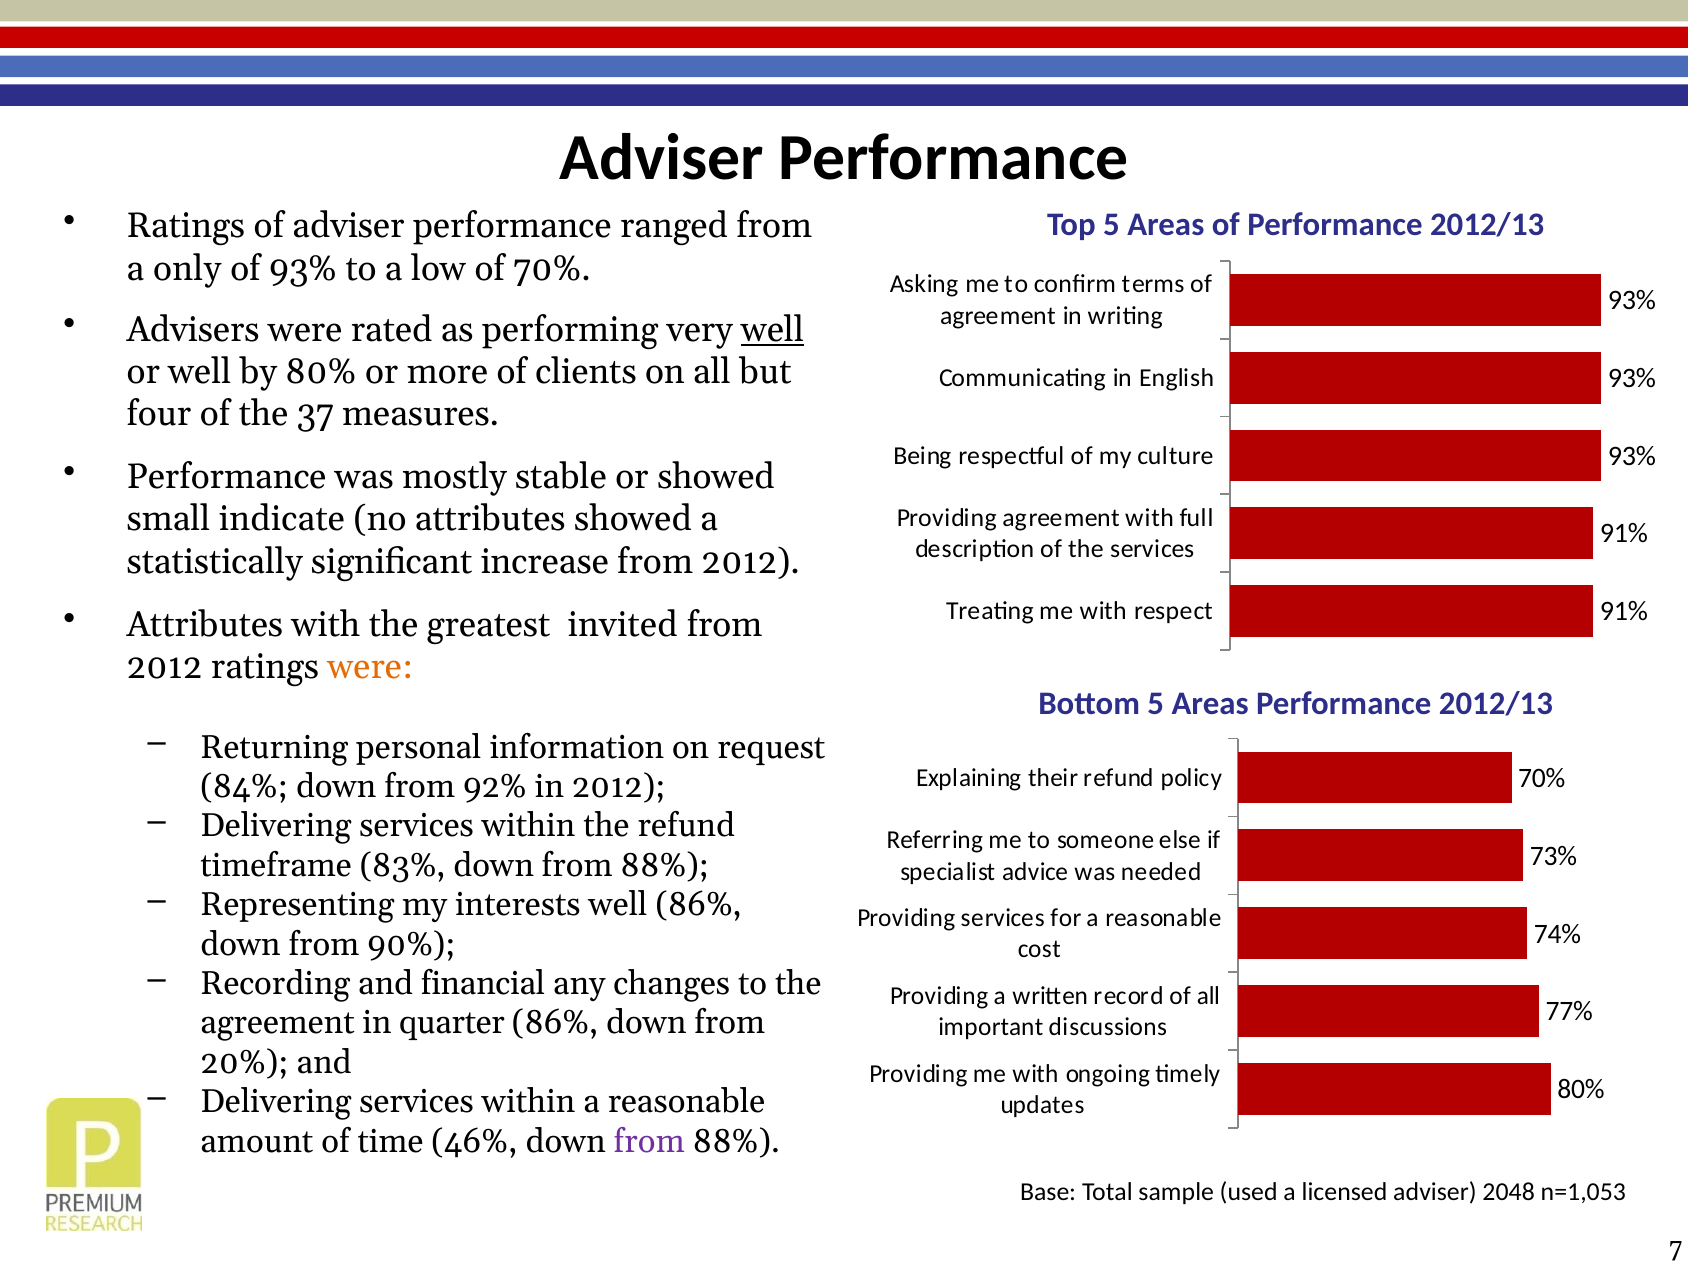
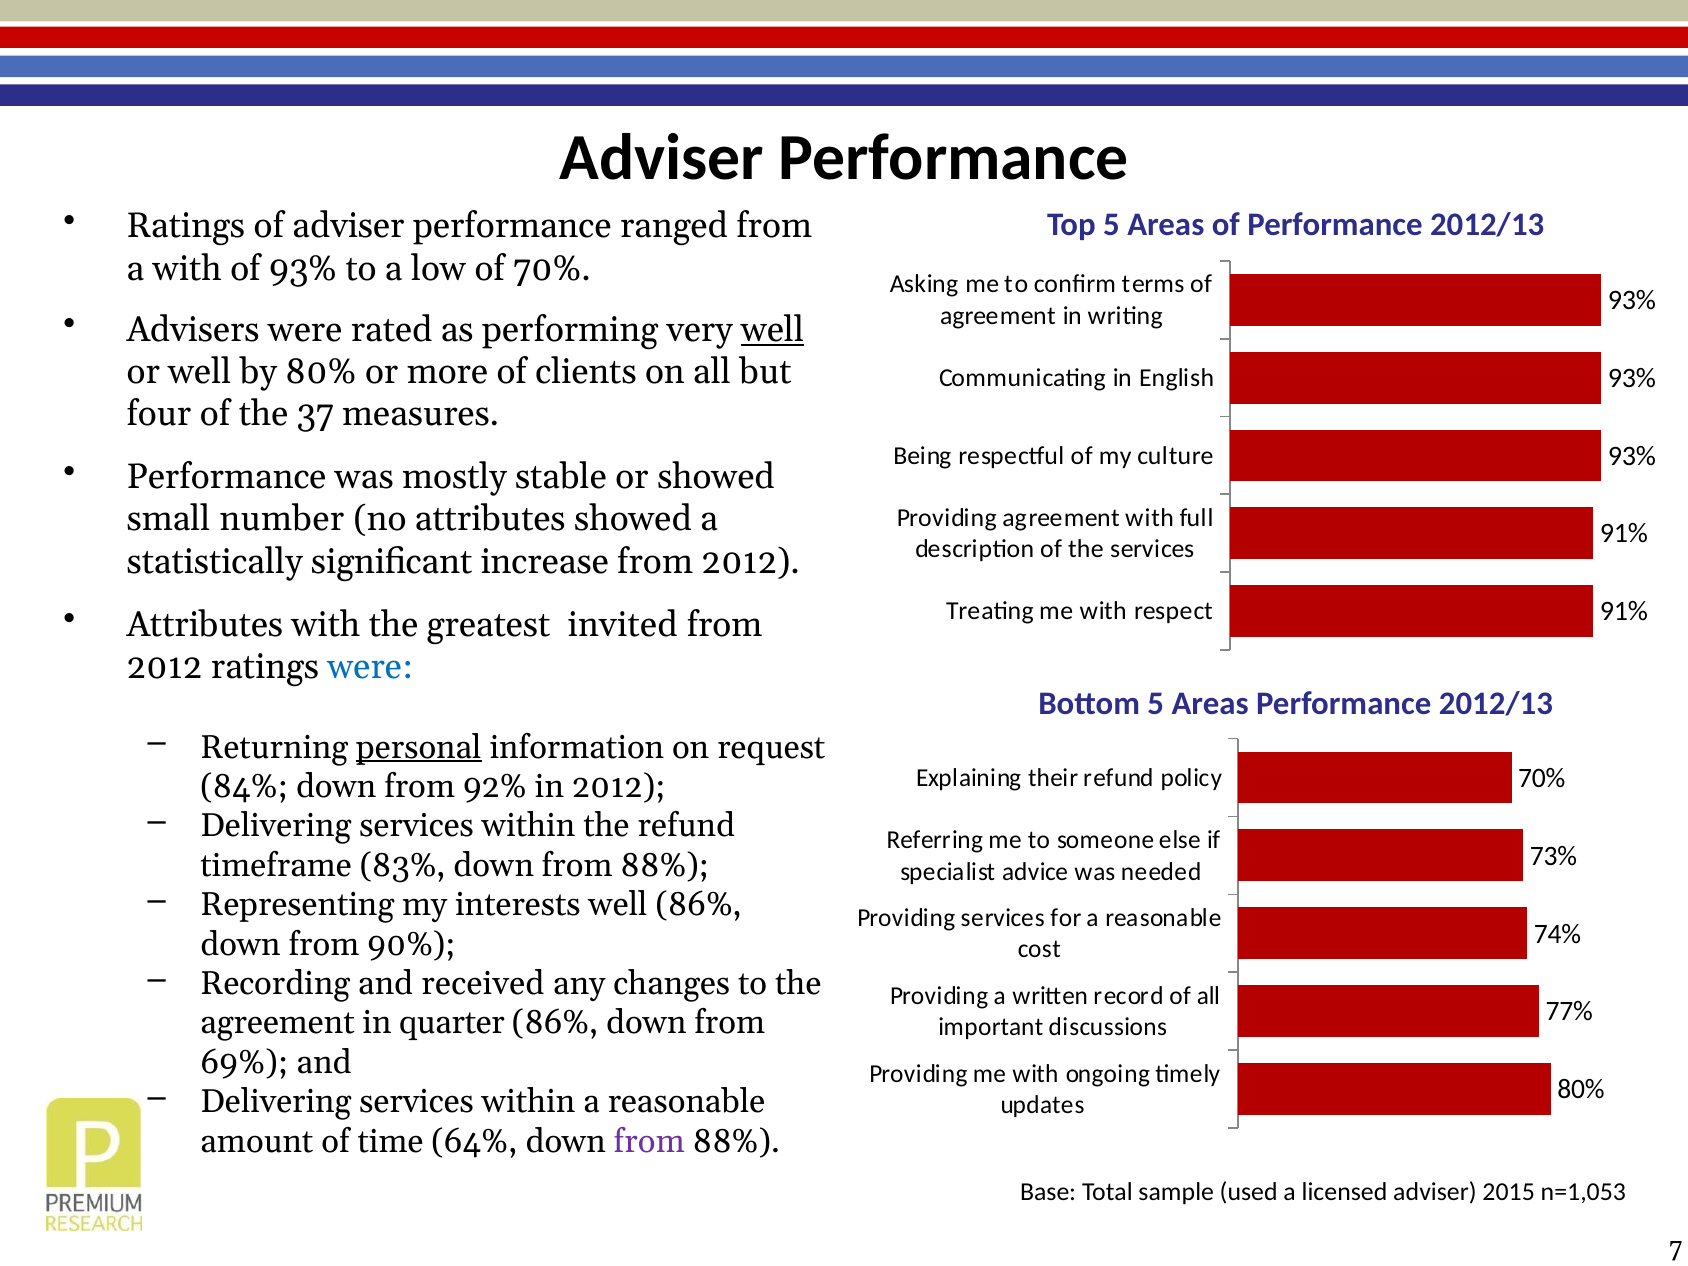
a only: only -> with (187, 269)
indicate: indicate -> number (282, 519)
were colour: orange -> blue (370, 667)
personal underline: none -> present (419, 747)
financial: financial -> received (483, 984)
20%: 20% -> 69% (244, 1062)
46%: 46% -> 64% (474, 1141)
2048: 2048 -> 2015 (1509, 1192)
